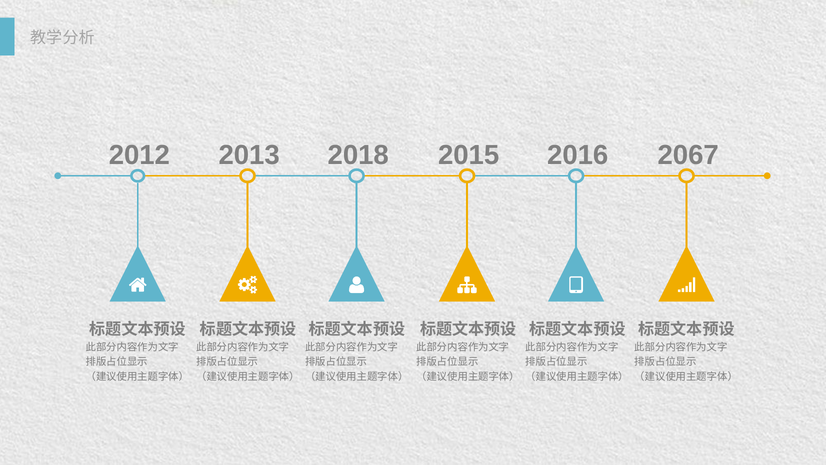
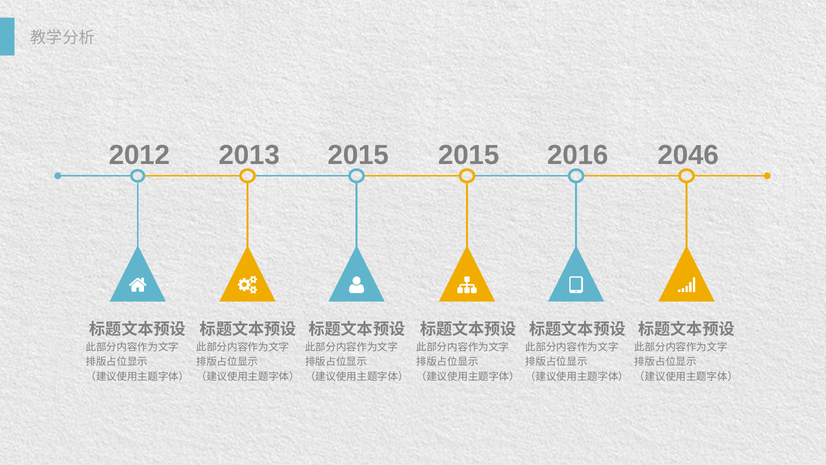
2013 2018: 2018 -> 2015 (358, 155)
2067: 2067 -> 2046 (688, 155)
